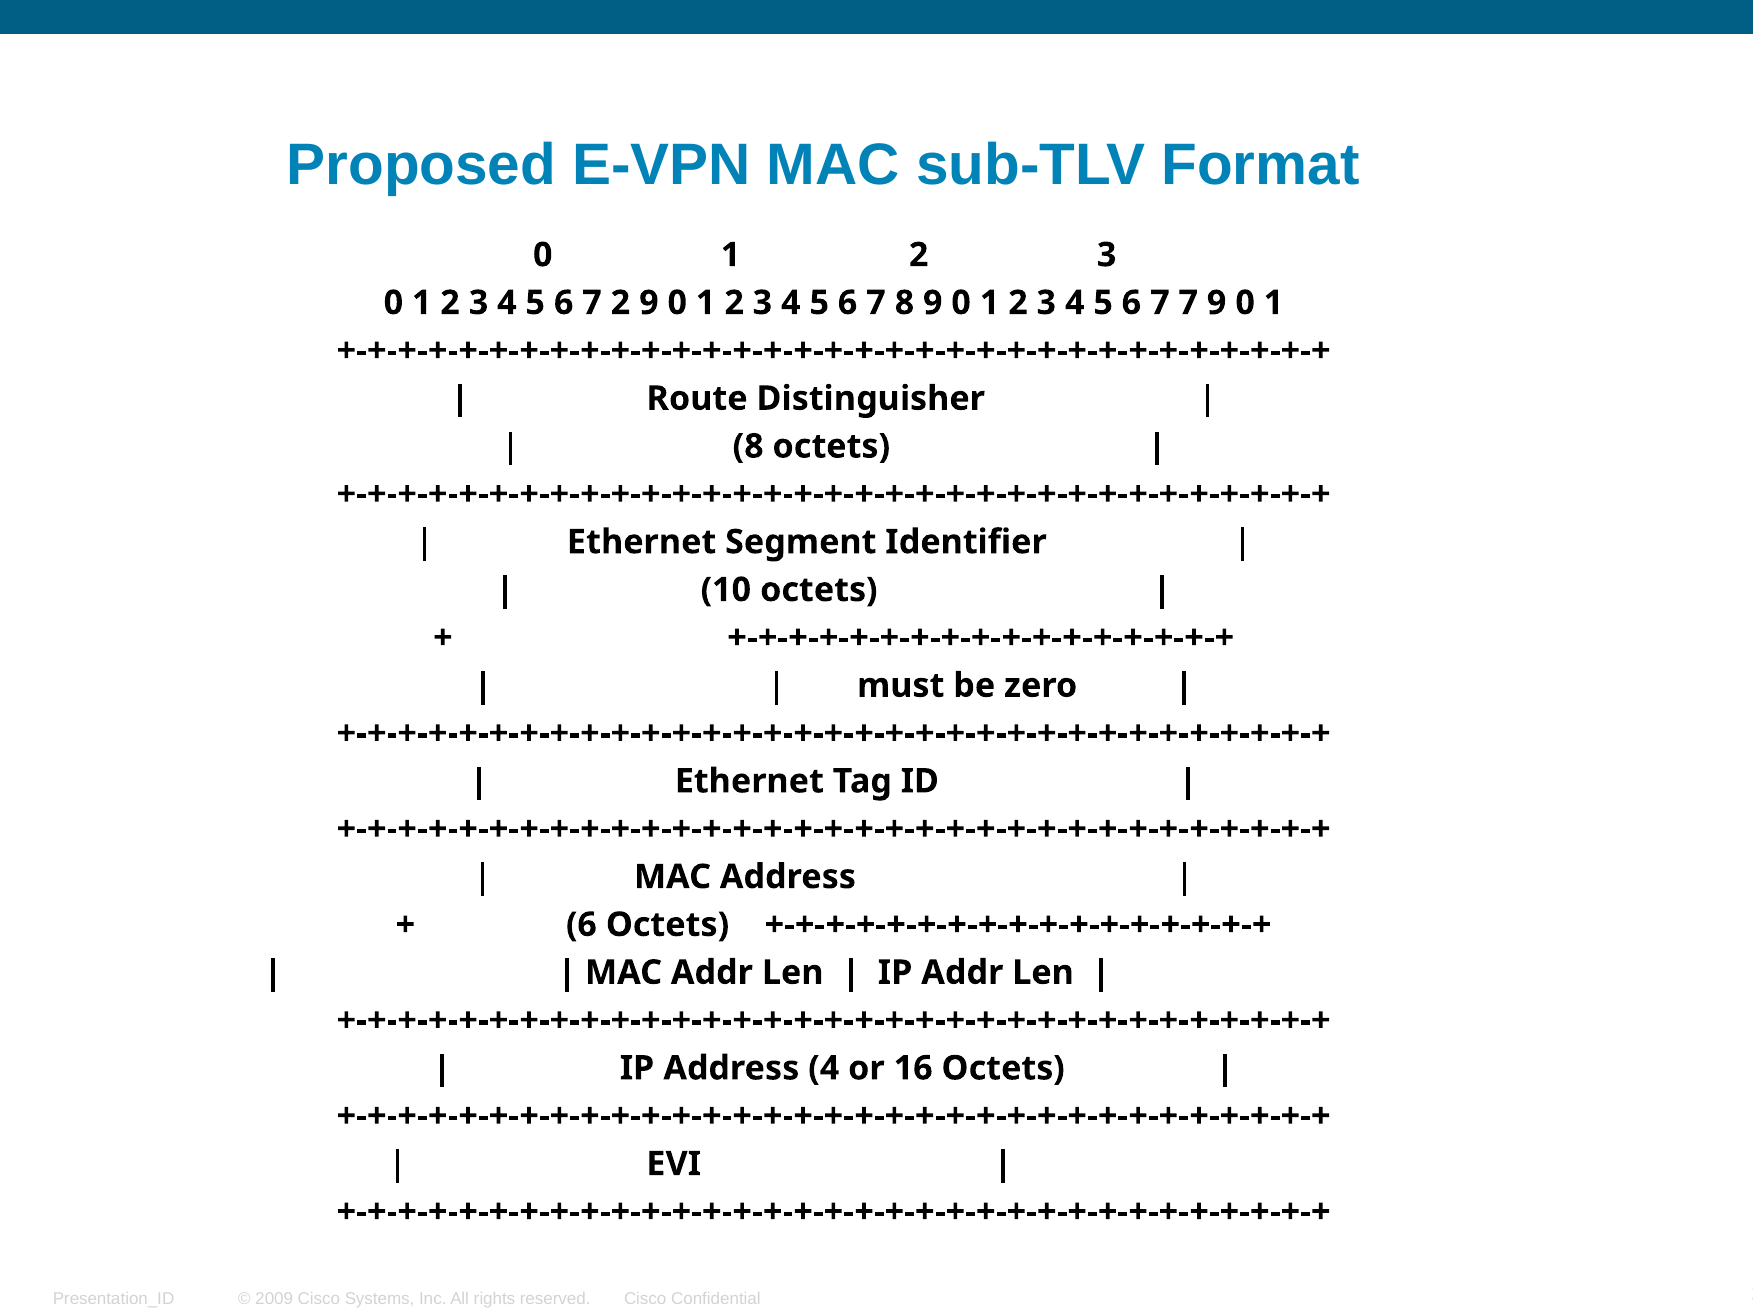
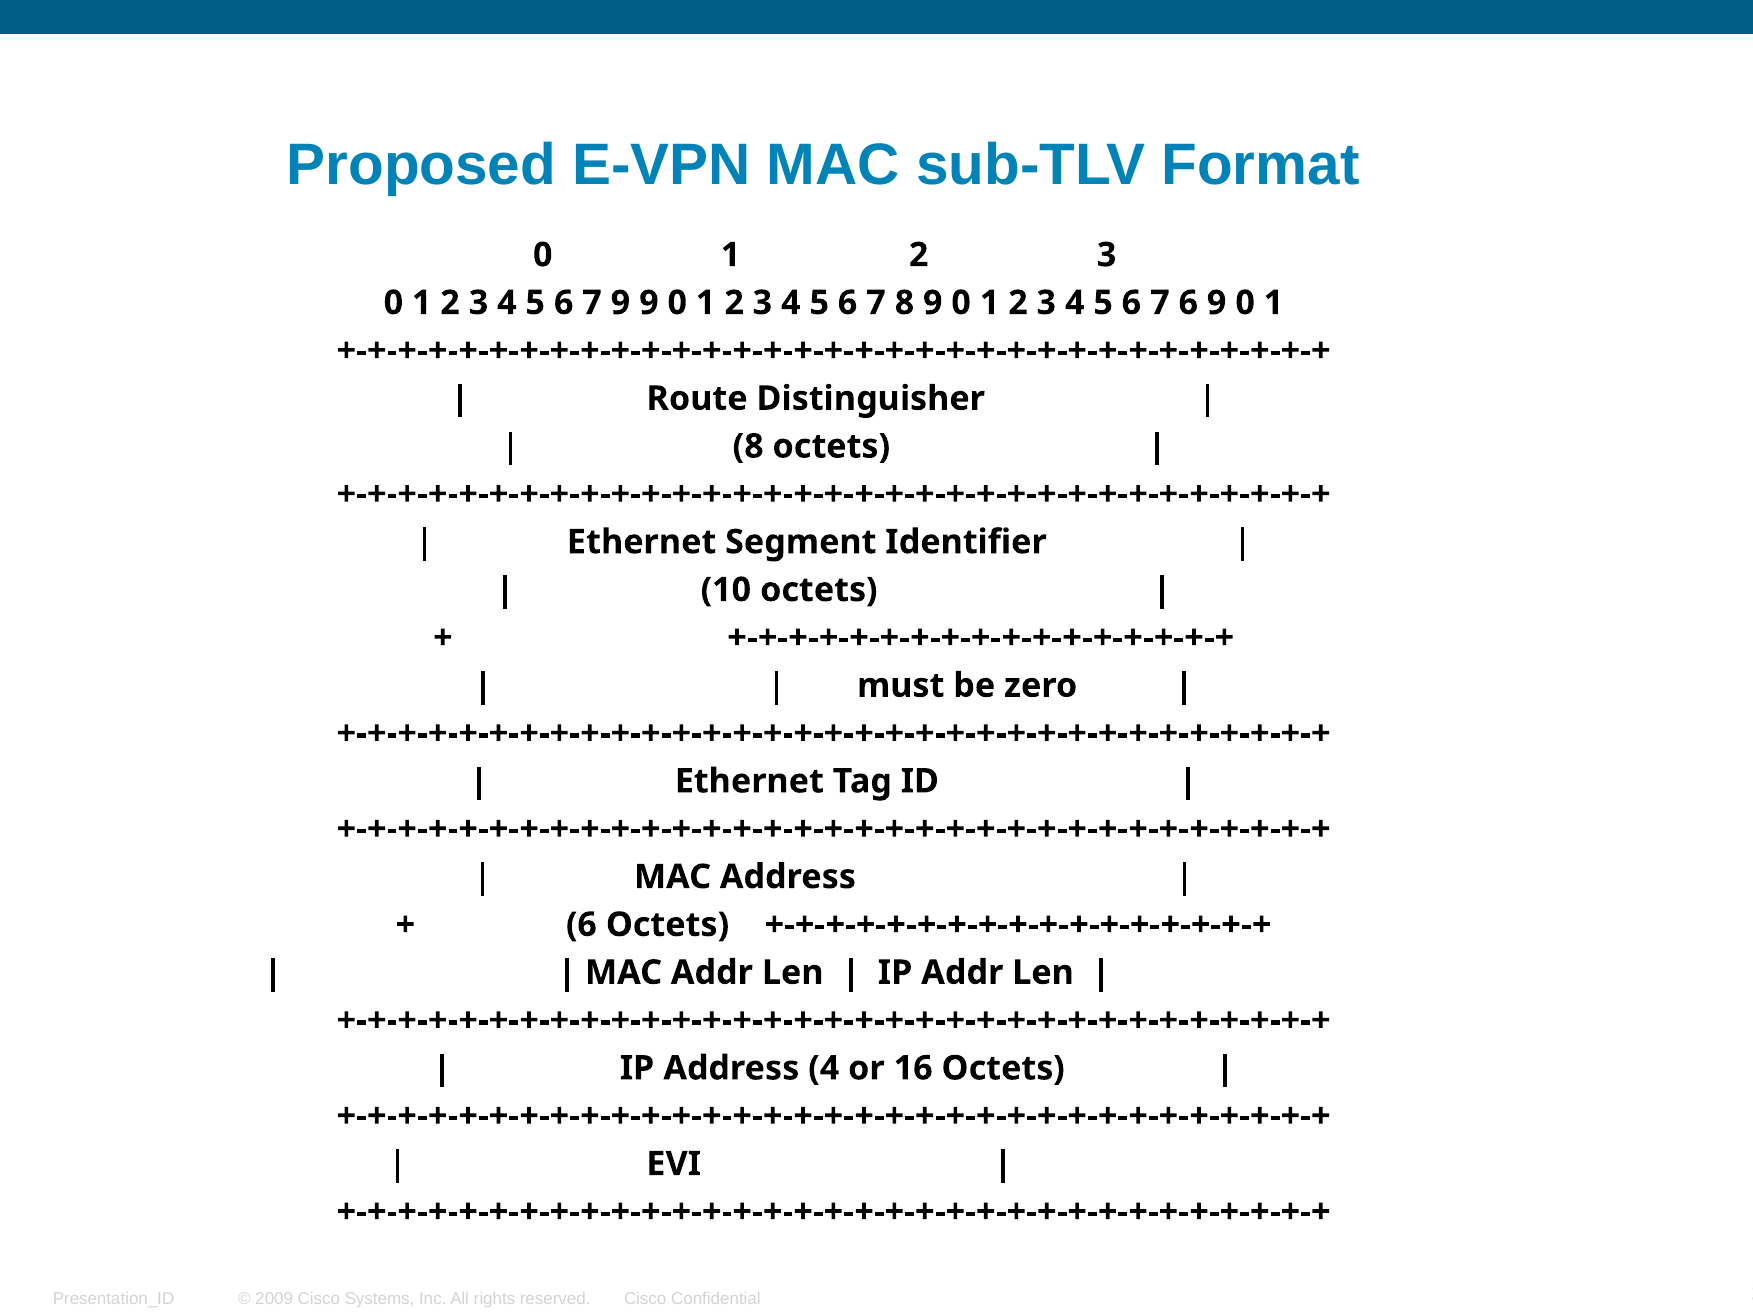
7 2: 2 -> 9 (620, 303)
7 7: 7 -> 6 (1188, 303)
